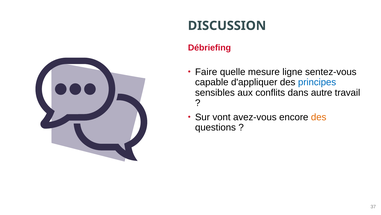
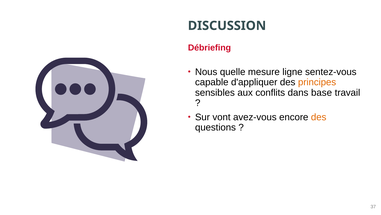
Faire: Faire -> Nous (206, 72)
principes colour: blue -> orange (317, 82)
autre: autre -> base (322, 92)
